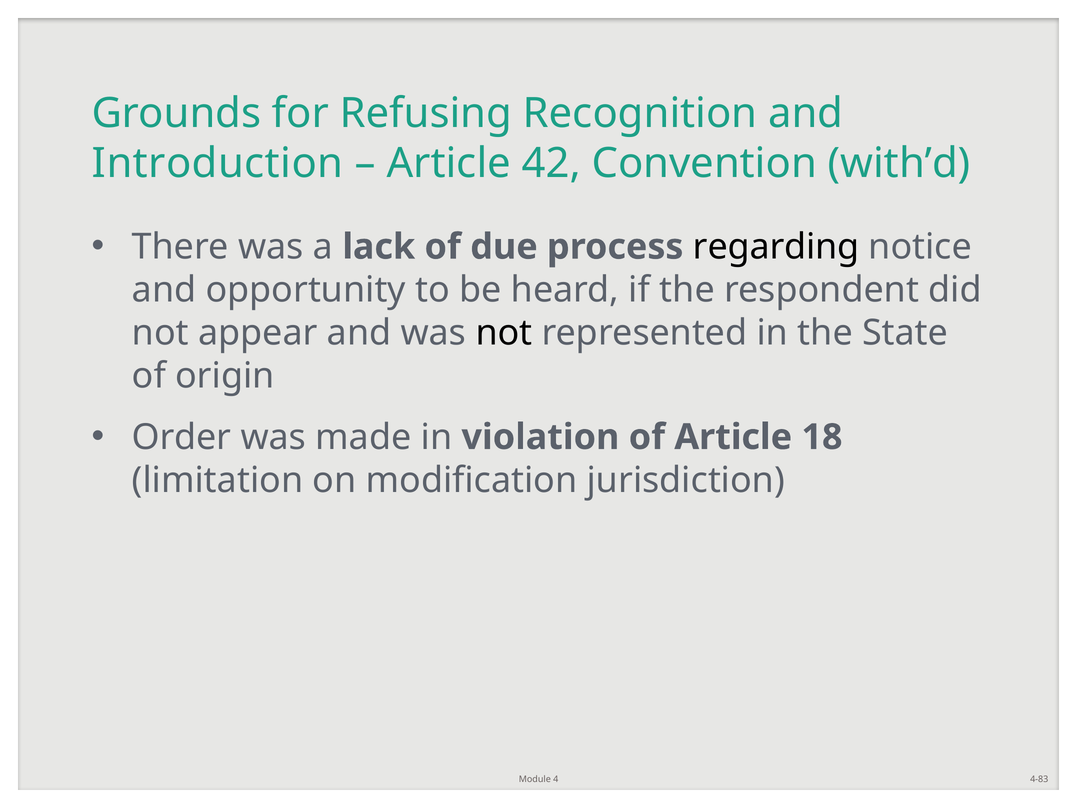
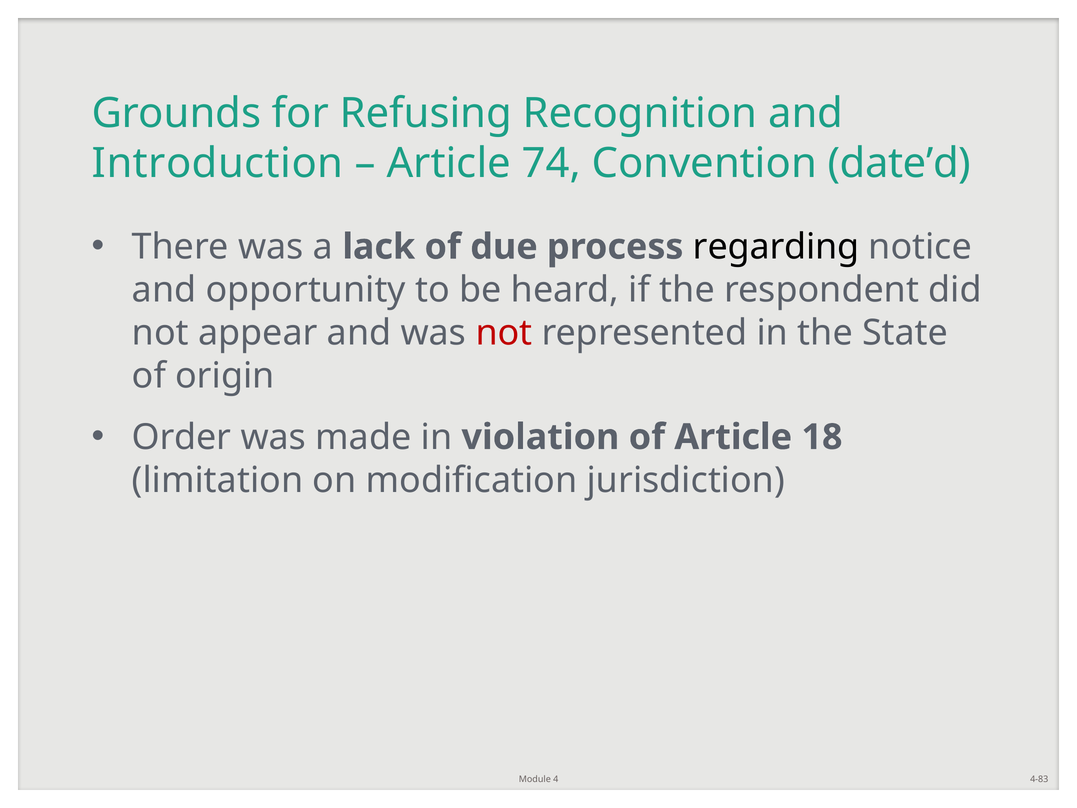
42: 42 -> 74 (551, 164)
with’d: with’d -> date’d (899, 164)
not colour: black -> red (504, 333)
